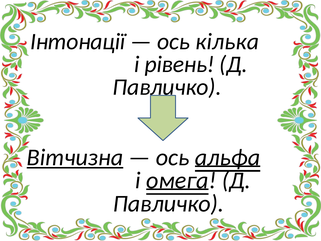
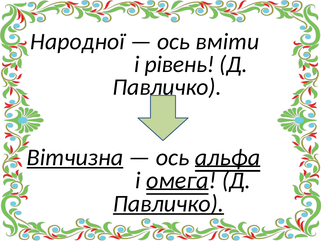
Інтонації: Інтонації -> Народної (78, 42)
кілька: кілька -> вміти (227, 42)
Павличко underline: none -> present (169, 203)
